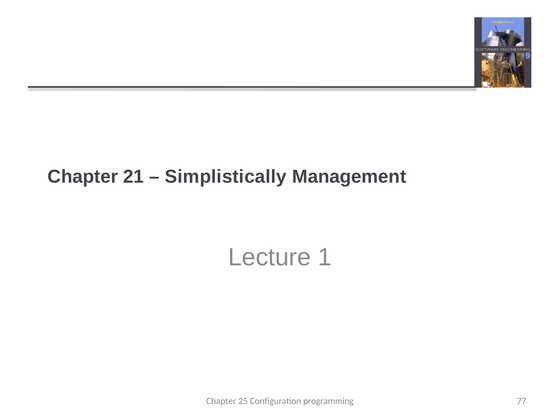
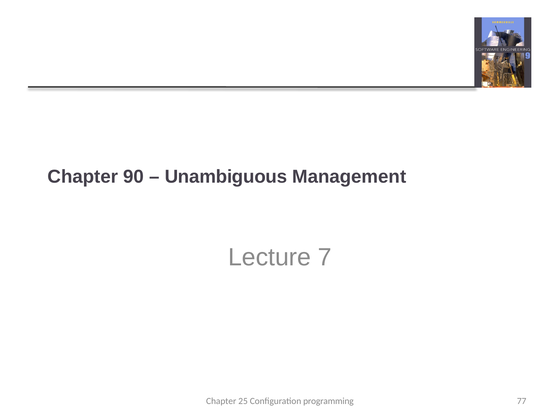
21: 21 -> 90 (134, 177)
Simplistically: Simplistically -> Unambiguous (226, 177)
1: 1 -> 7 (325, 257)
